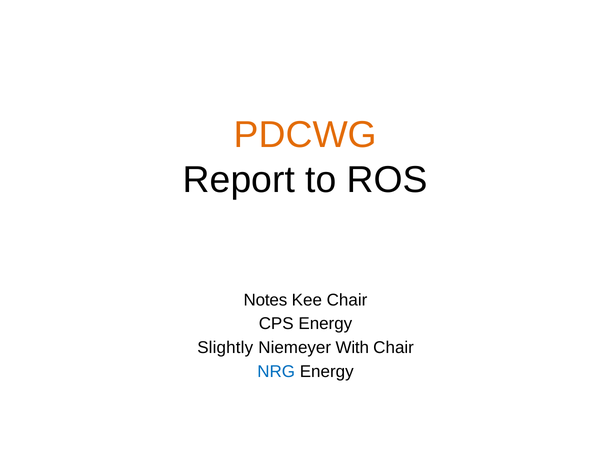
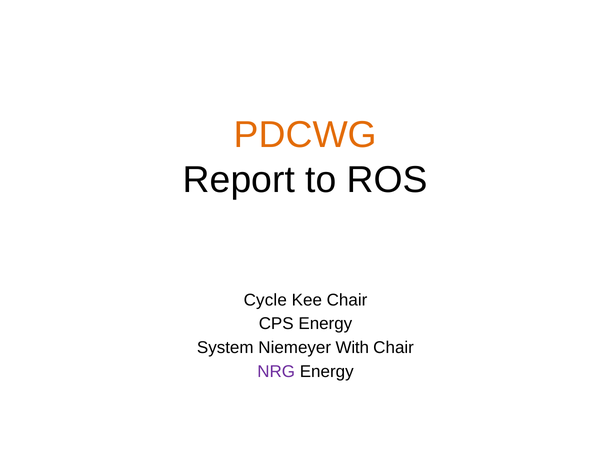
Notes: Notes -> Cycle (265, 300)
Slightly: Slightly -> System (225, 347)
NRG colour: blue -> purple (276, 371)
